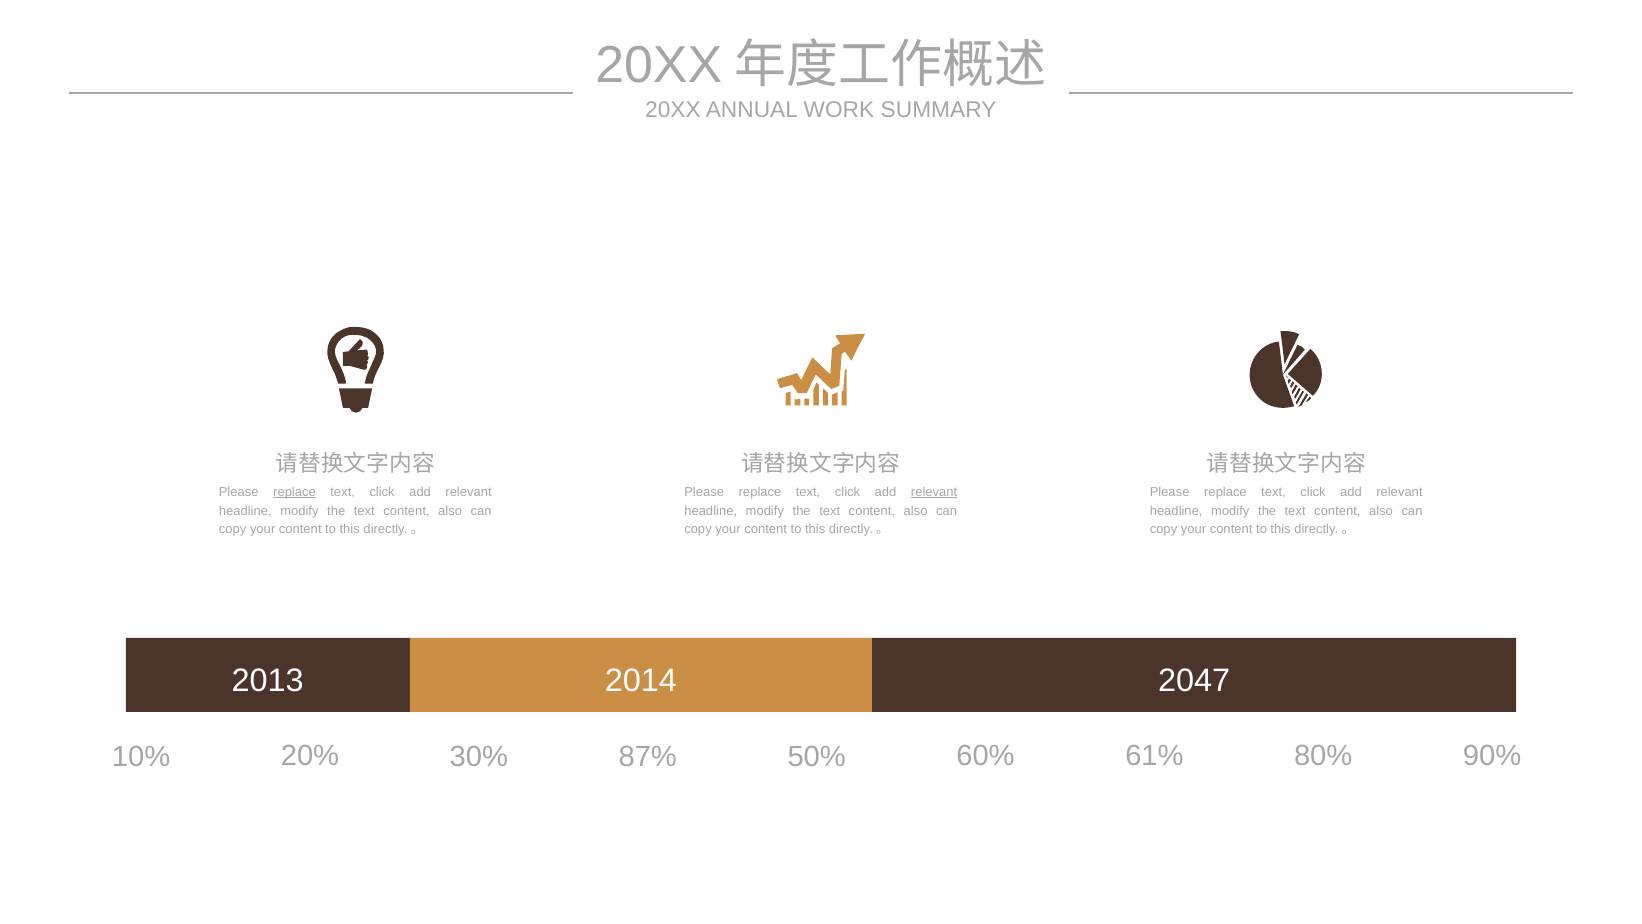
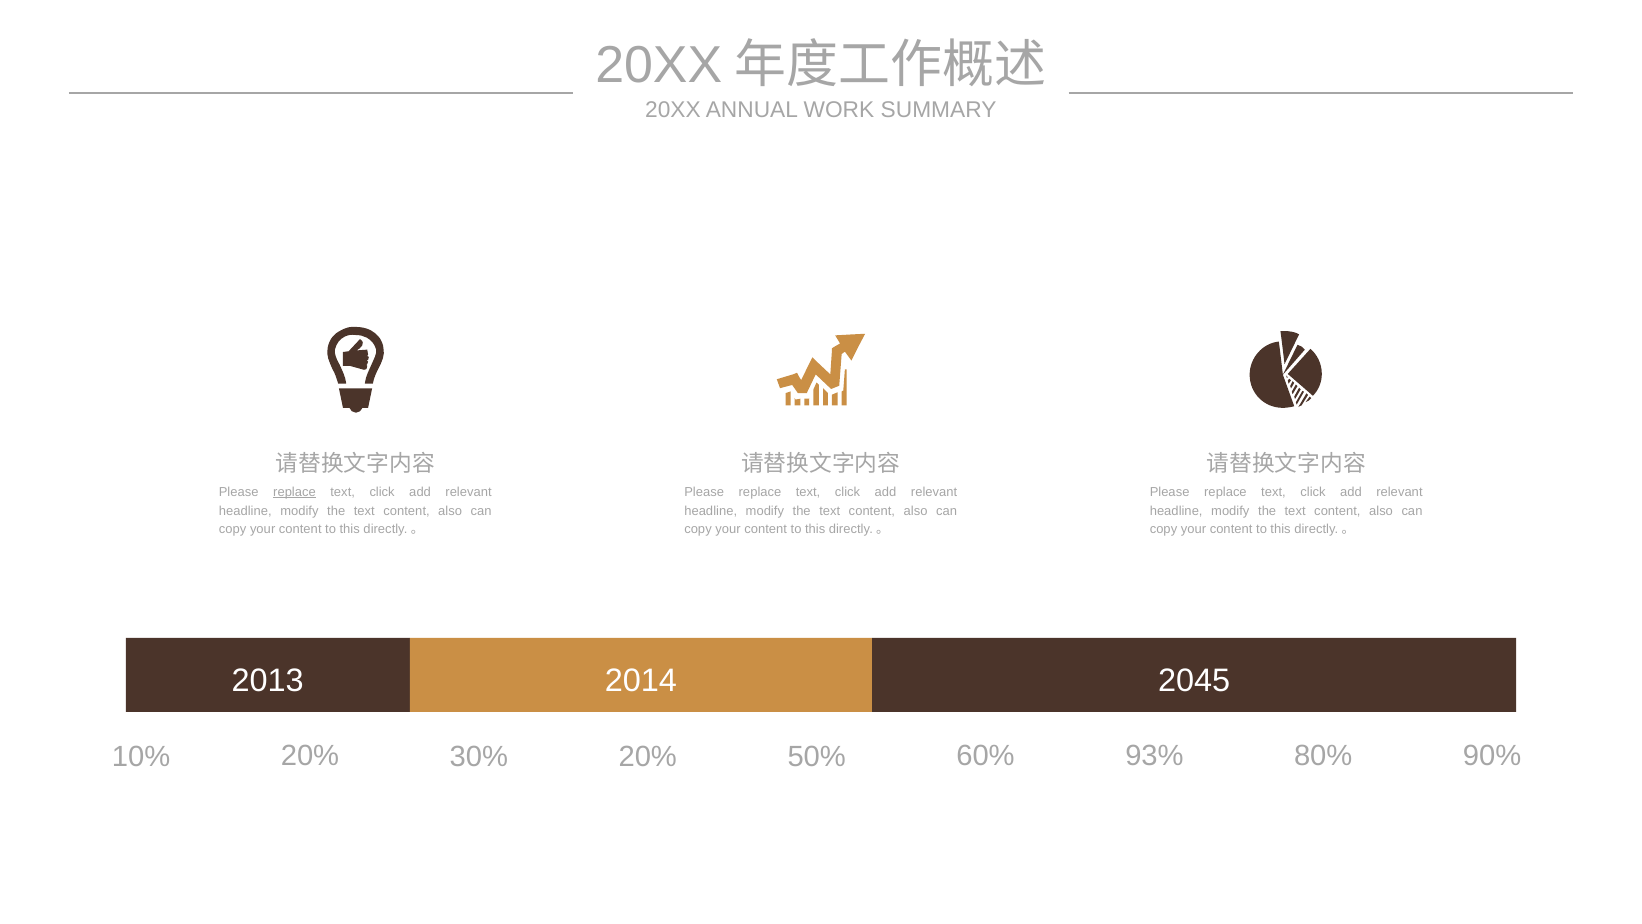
relevant underline: present -> none (934, 492)
2047: 2047 -> 2045 (1194, 681)
30% 87%: 87% -> 20% (648, 756)
61%: 61% -> 93% (1154, 756)
